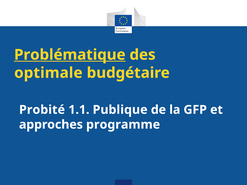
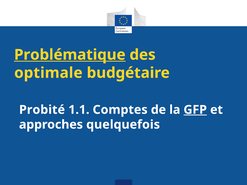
Publique: Publique -> Comptes (120, 110)
GFP underline: none -> present (195, 110)
programme: programme -> quelquefois (123, 125)
